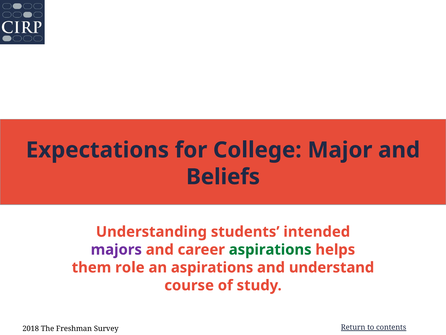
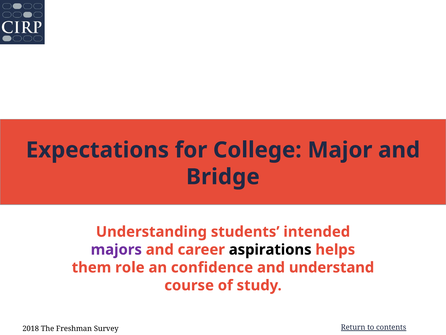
Beliefs: Beliefs -> Bridge (223, 177)
aspirations colour: green -> black (270, 249)
an aspirations: aspirations -> confidence (212, 267)
